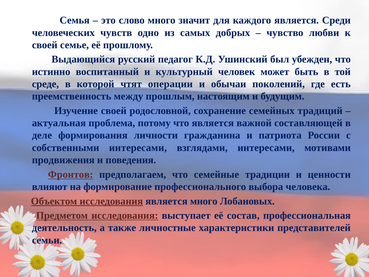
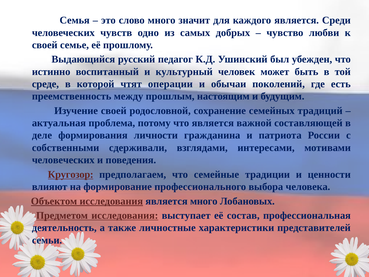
собственными интересами: интересами -> сдерживали (138, 148)
продвижения: продвижения -> человеческих (63, 160)
Фронтов: Фронтов -> Кругозор (71, 174)
